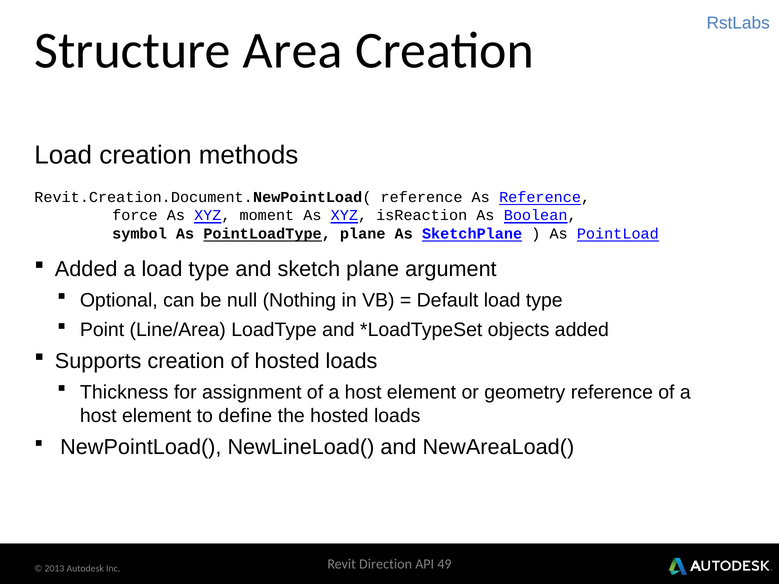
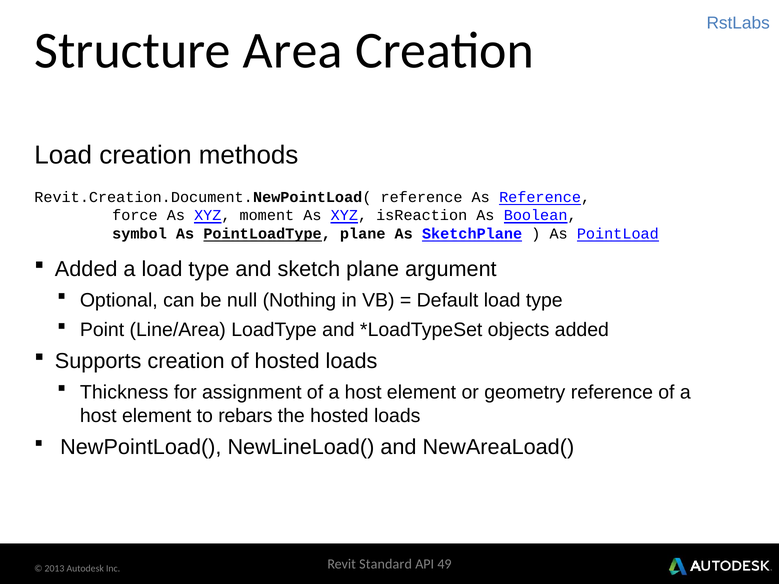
define: define -> rebars (245, 416)
Direction: Direction -> Standard (386, 564)
